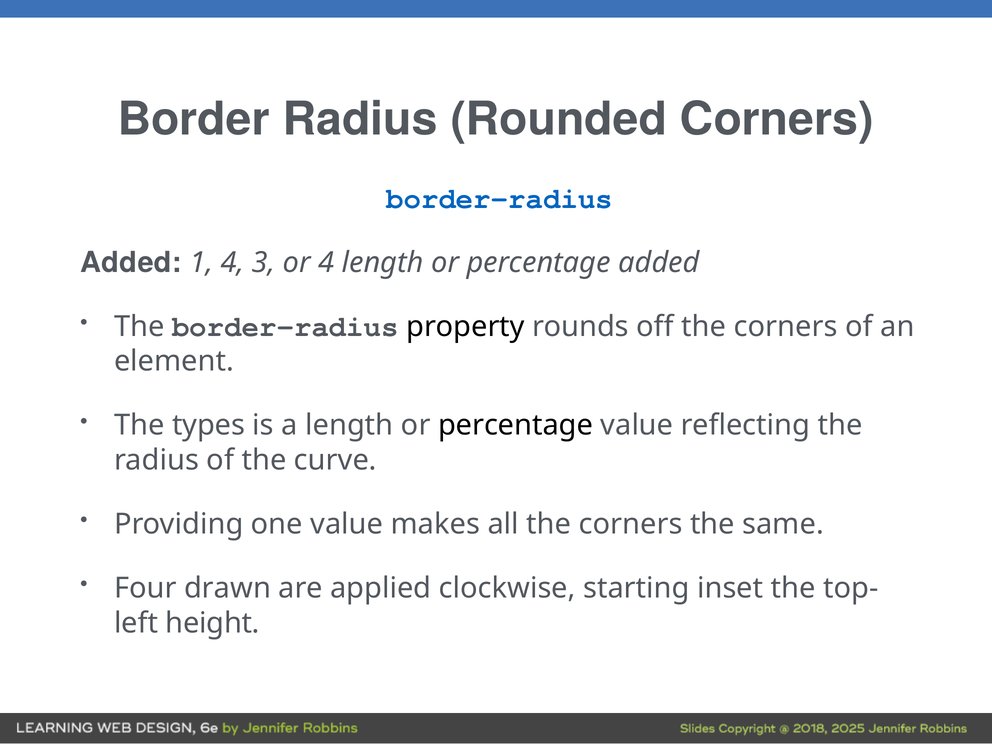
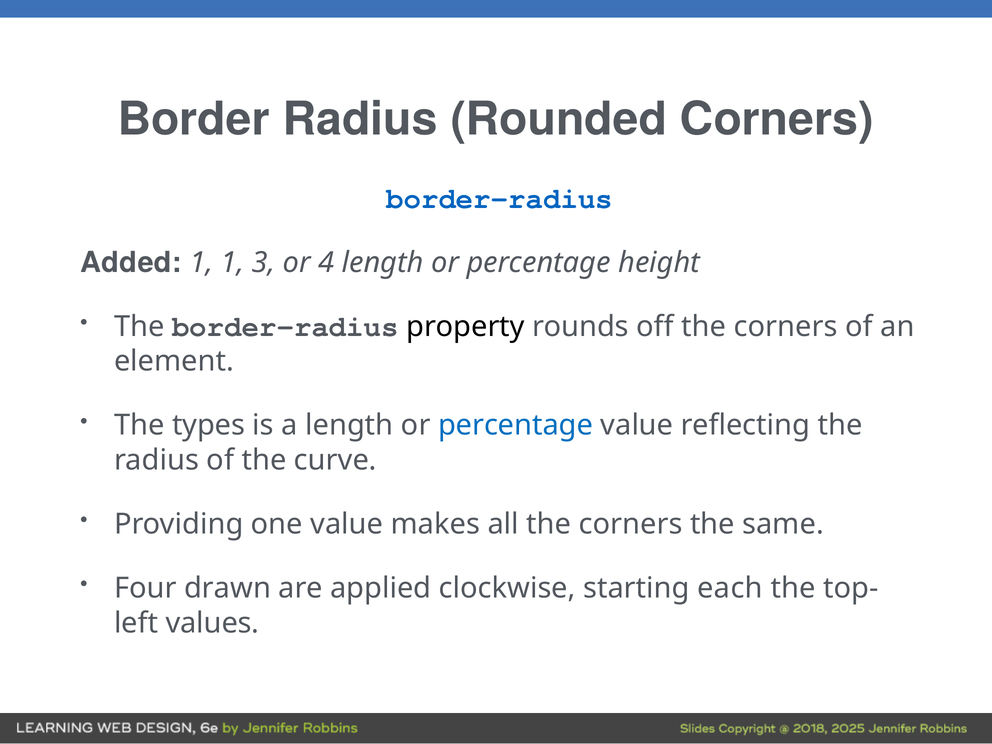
1 4: 4 -> 1 (232, 263)
percentage added: added -> height (659, 263)
percentage colour: black -> blue (516, 425)
inset: inset -> each (730, 588)
height: height -> values (213, 623)
